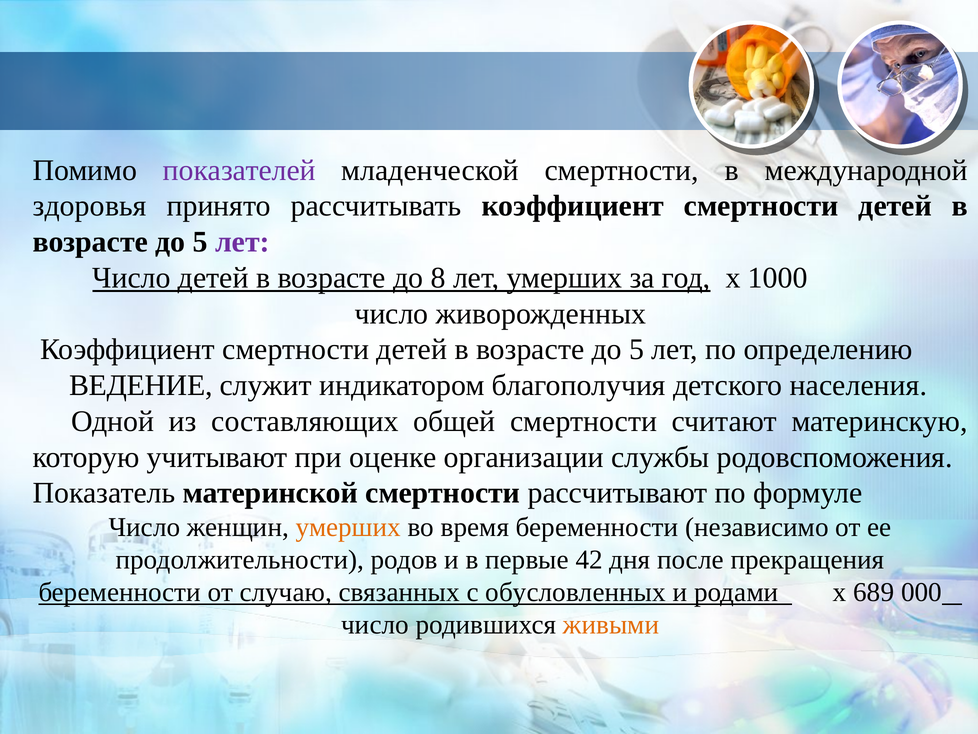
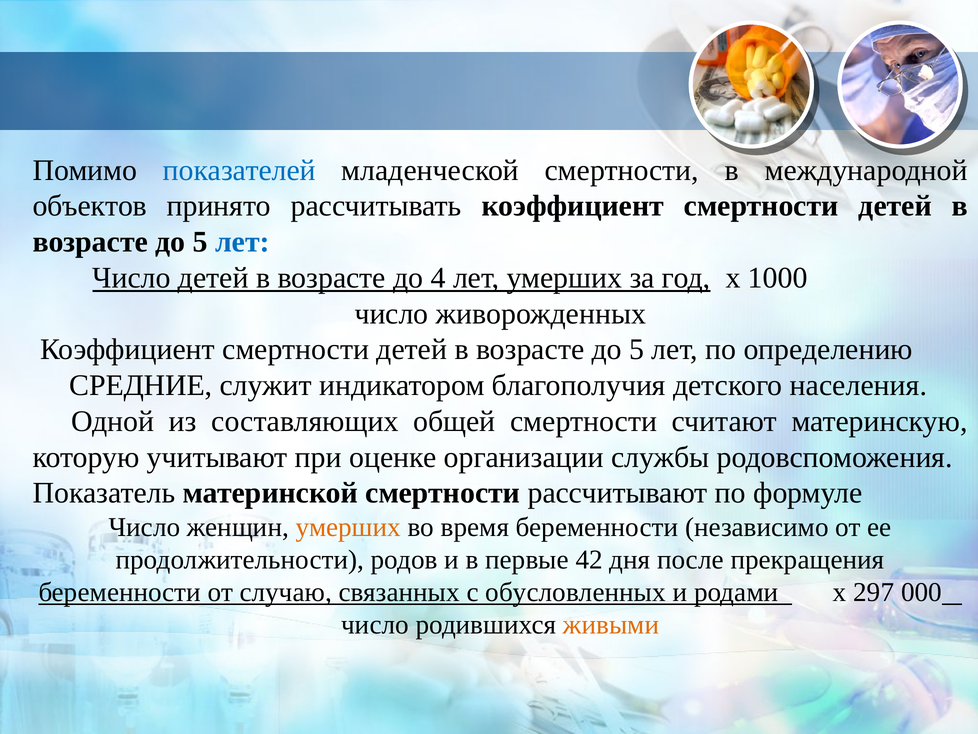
показателей colour: purple -> blue (239, 170)
здоровья: здоровья -> объектов (90, 206)
лет colour: purple -> blue (242, 242)
8: 8 -> 4 (438, 278)
ВЕДЕНИЕ: ВЕДЕНИЕ -> СРЕДНИЕ (141, 385)
689: 689 -> 297 (874, 592)
